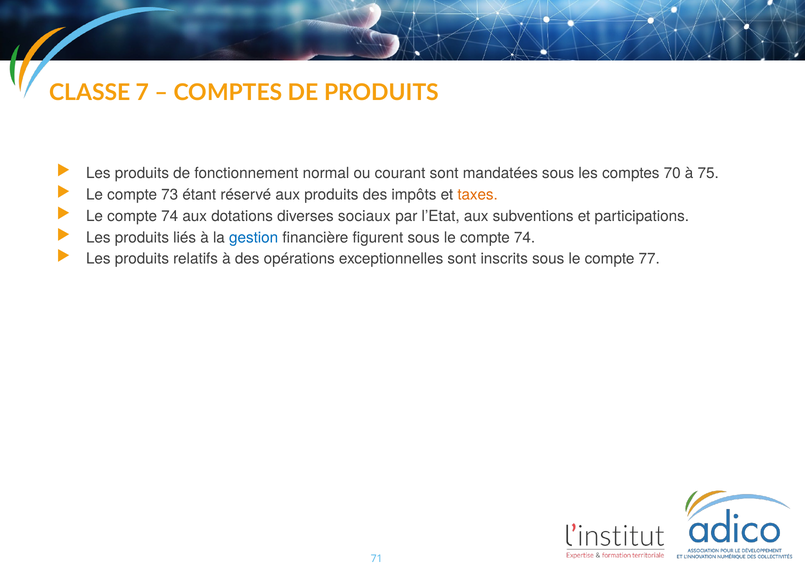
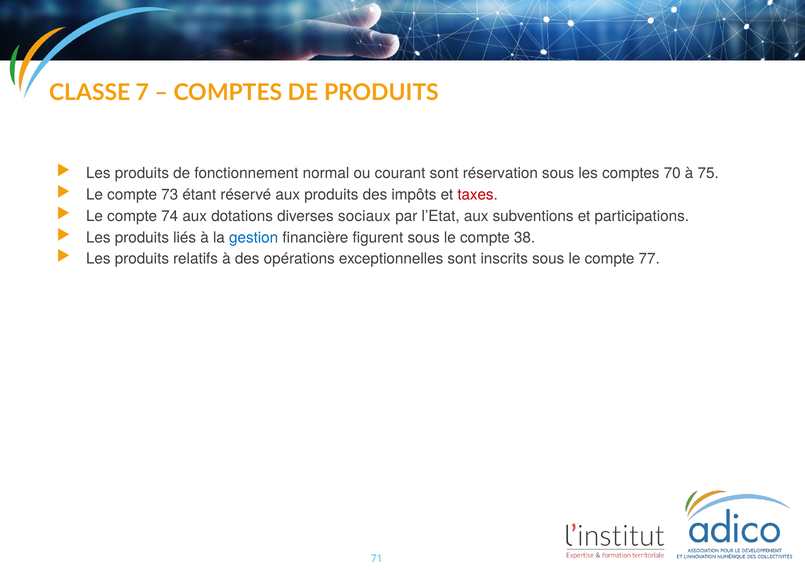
mandatées: mandatées -> réservation (500, 173)
taxes colour: orange -> red (478, 194)
sous le compte 74: 74 -> 38 (525, 237)
